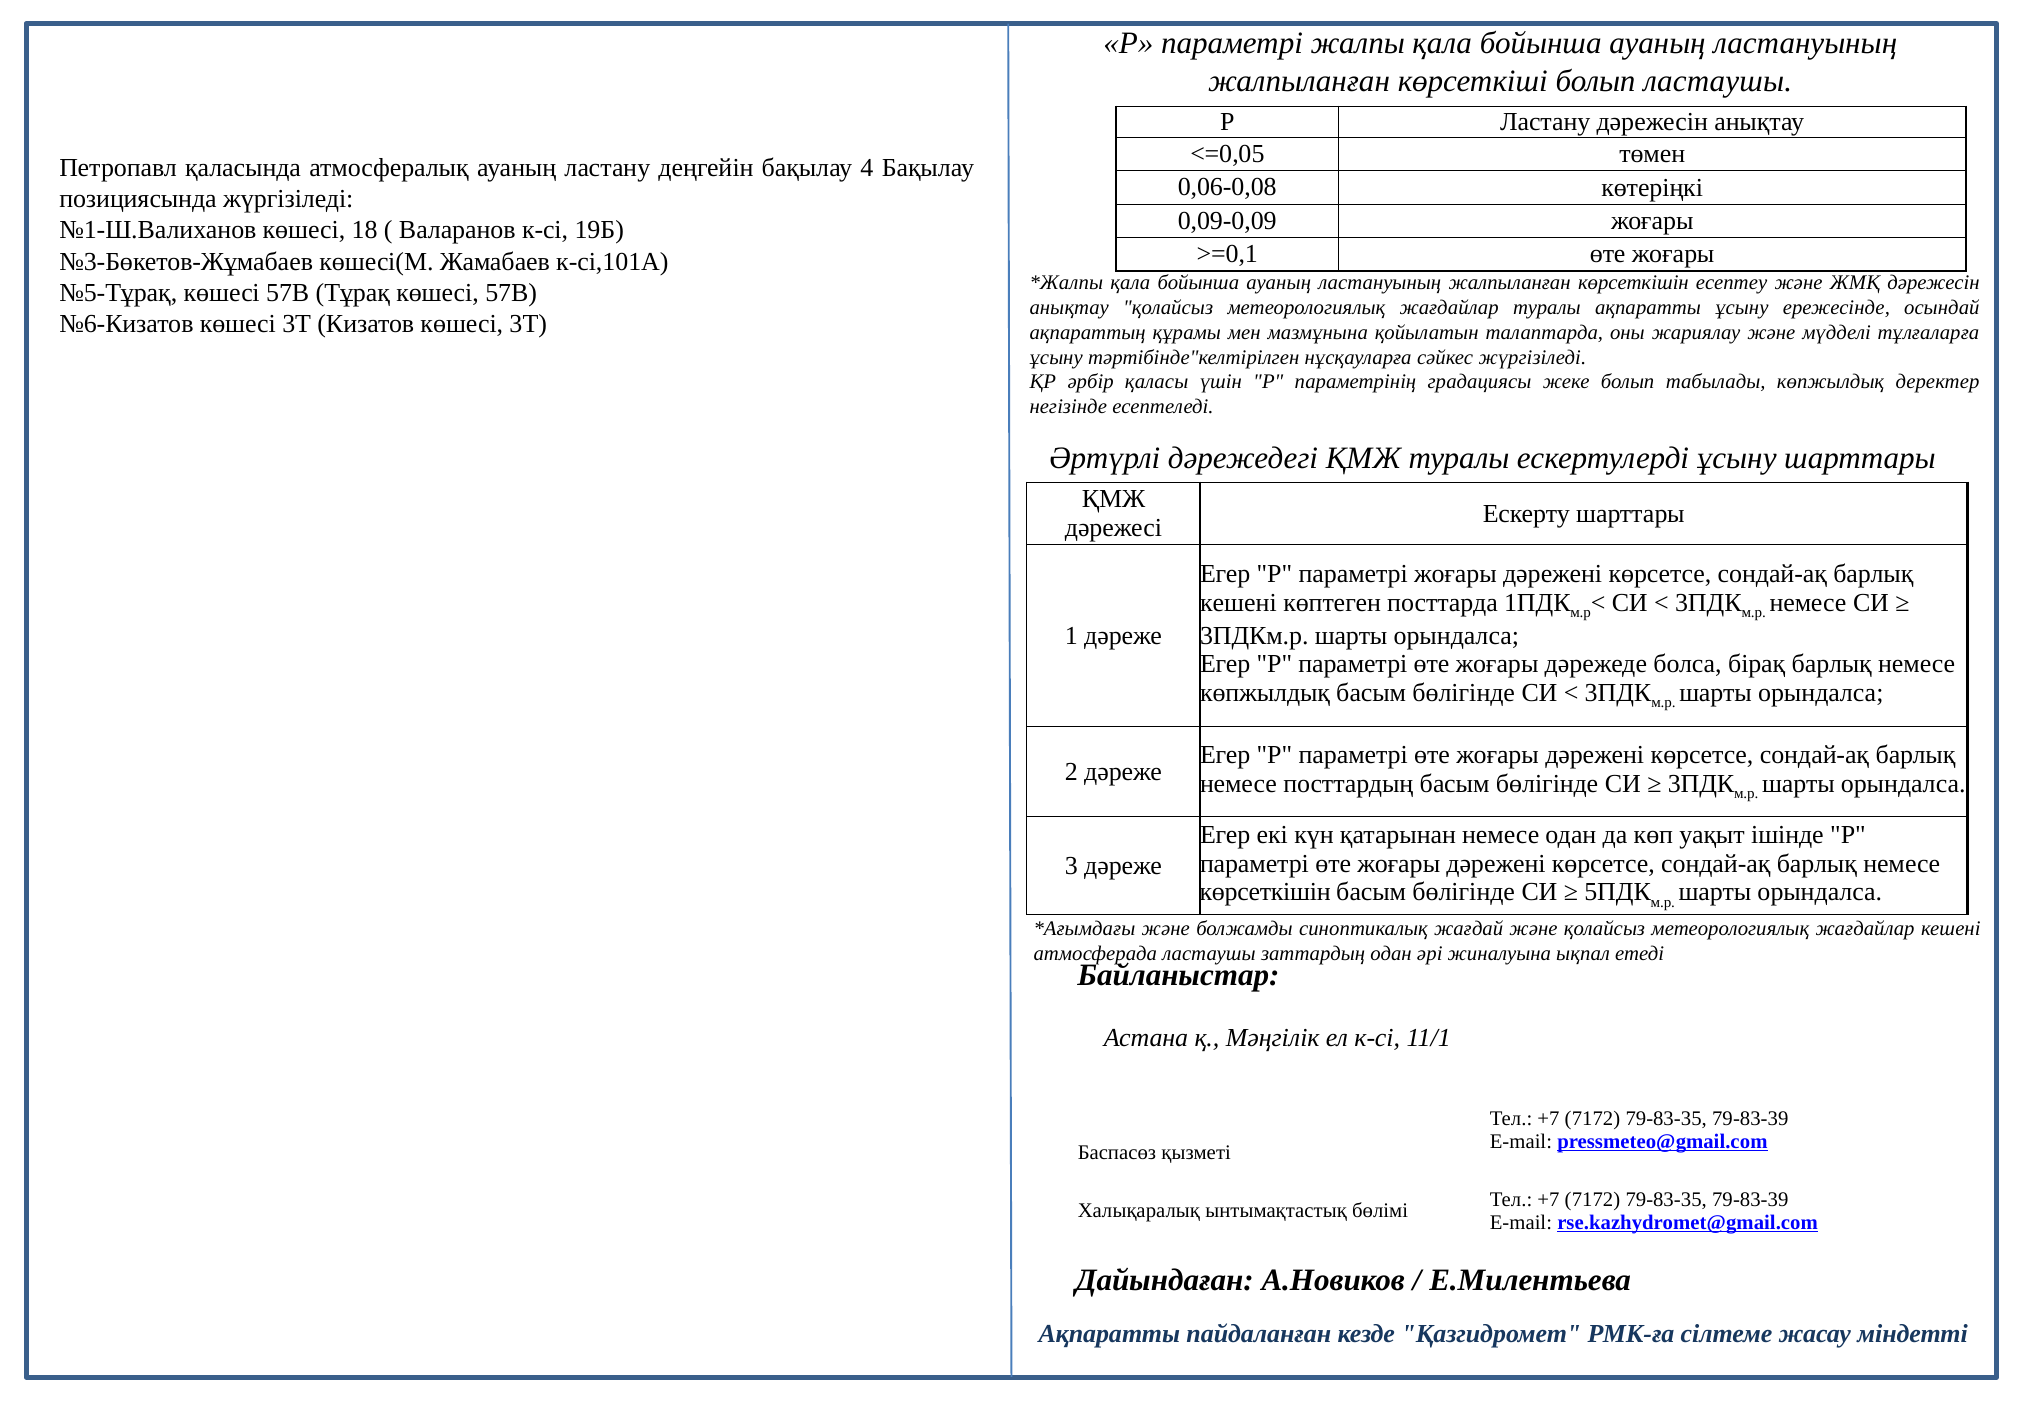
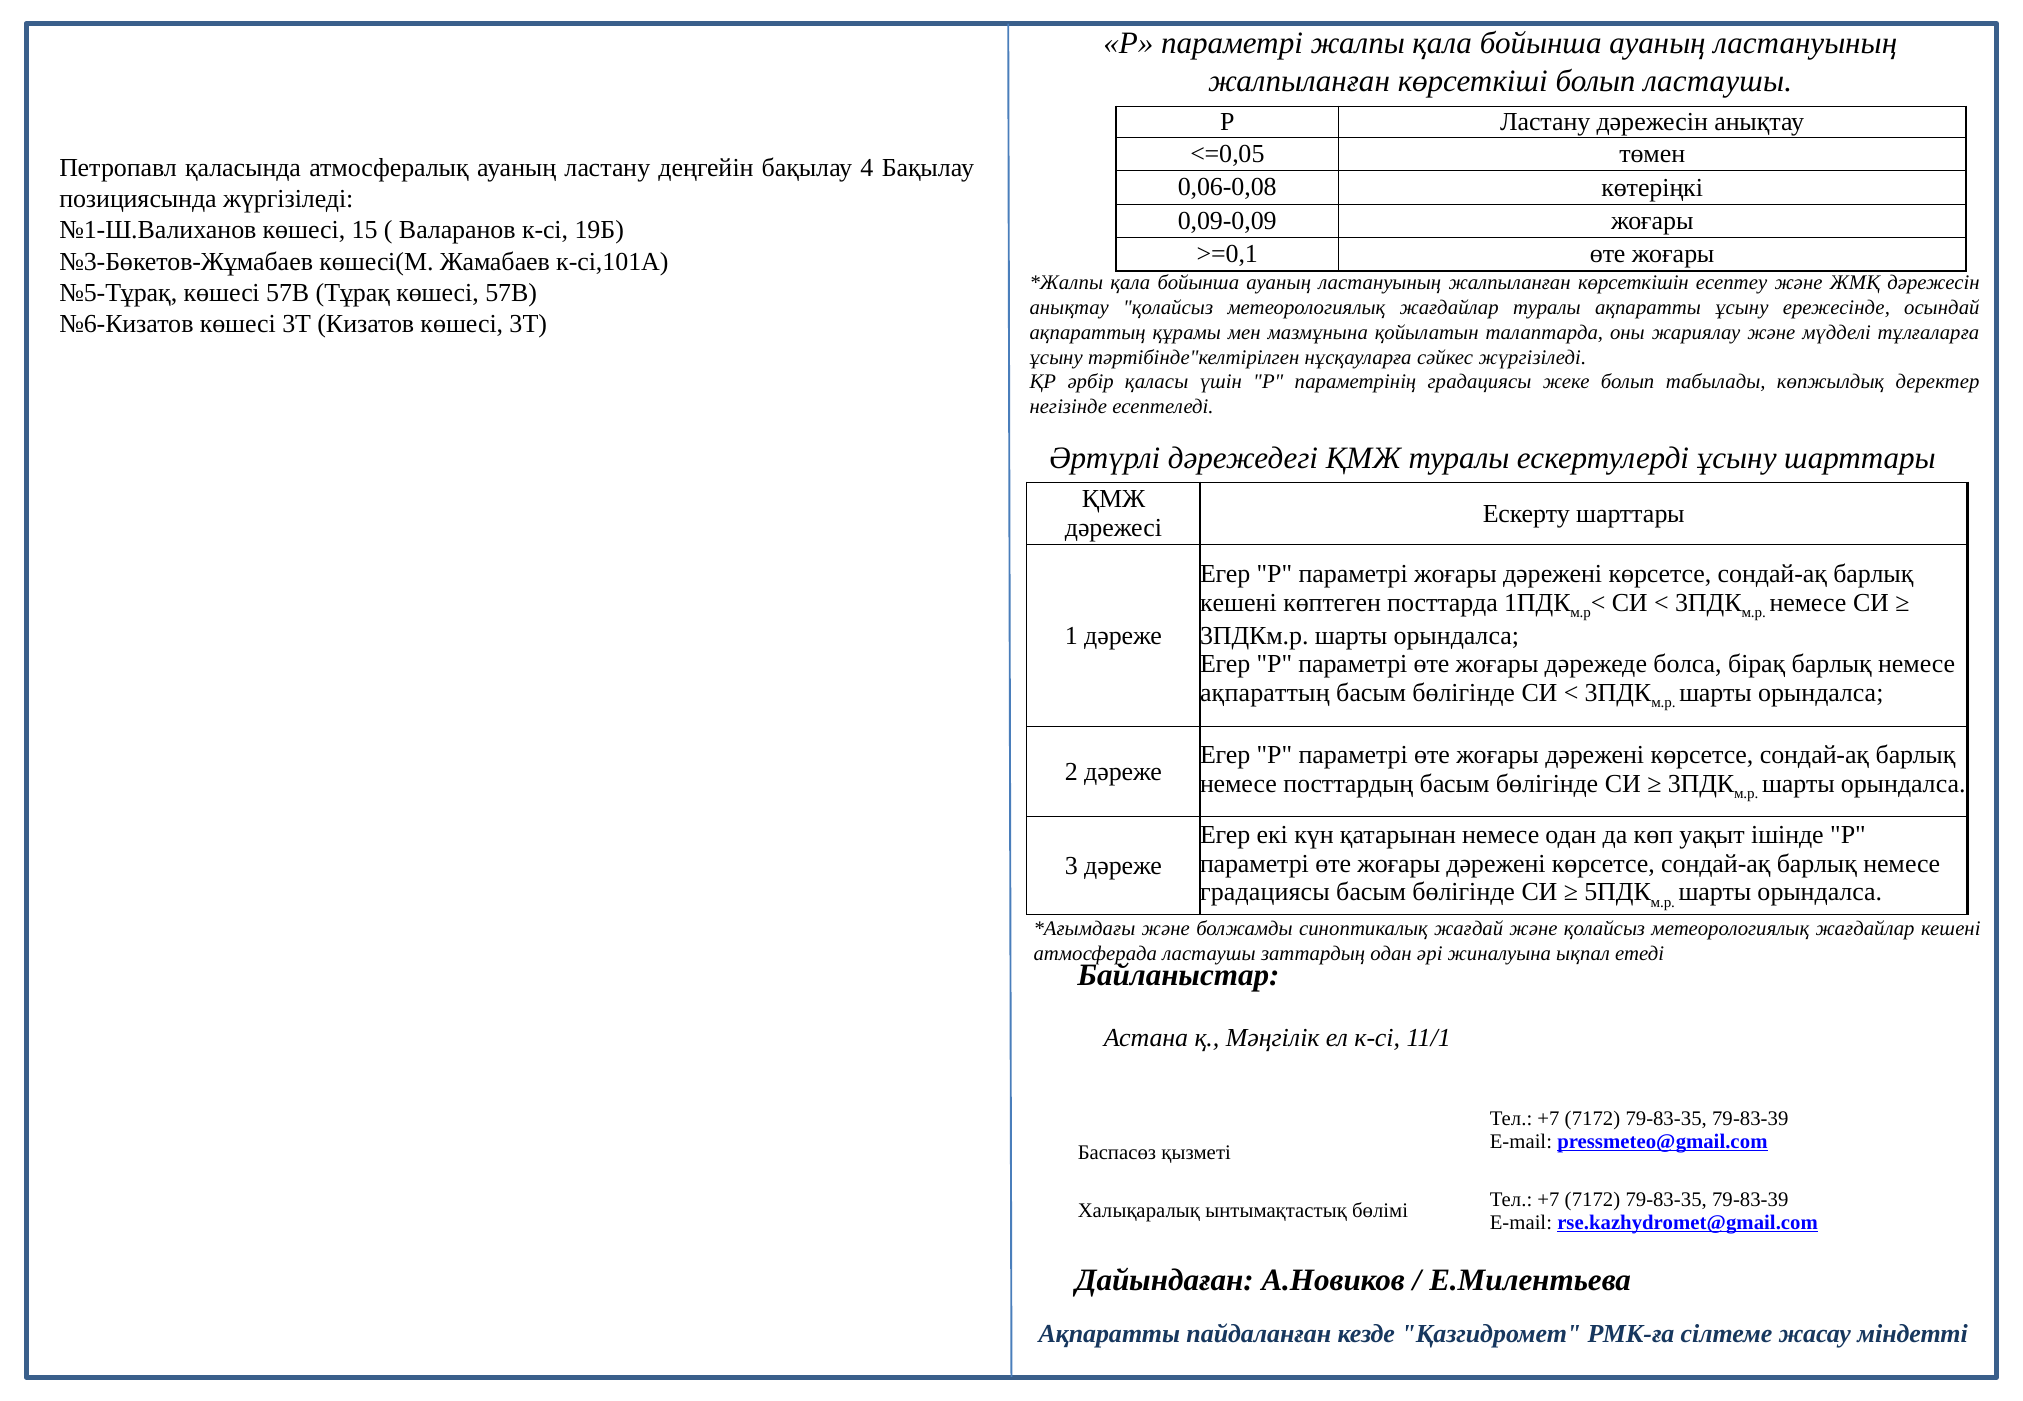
18: 18 -> 15 (365, 230)
көпжылдық: көпжылдық -> ақпараттың (1265, 693)
көрсеткішін: көрсеткішін -> градациясы (1265, 892)
